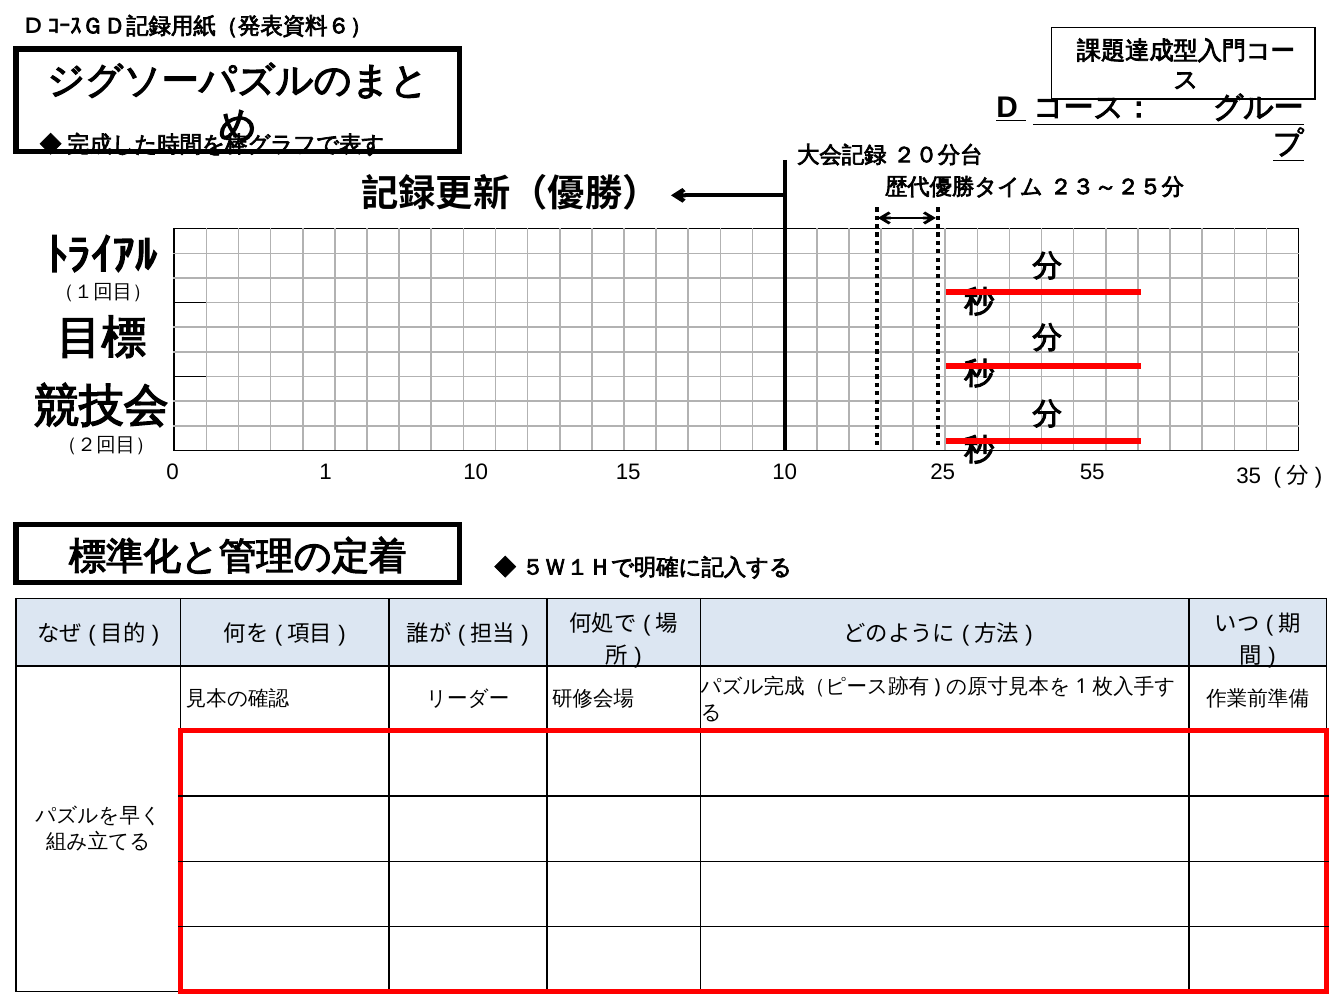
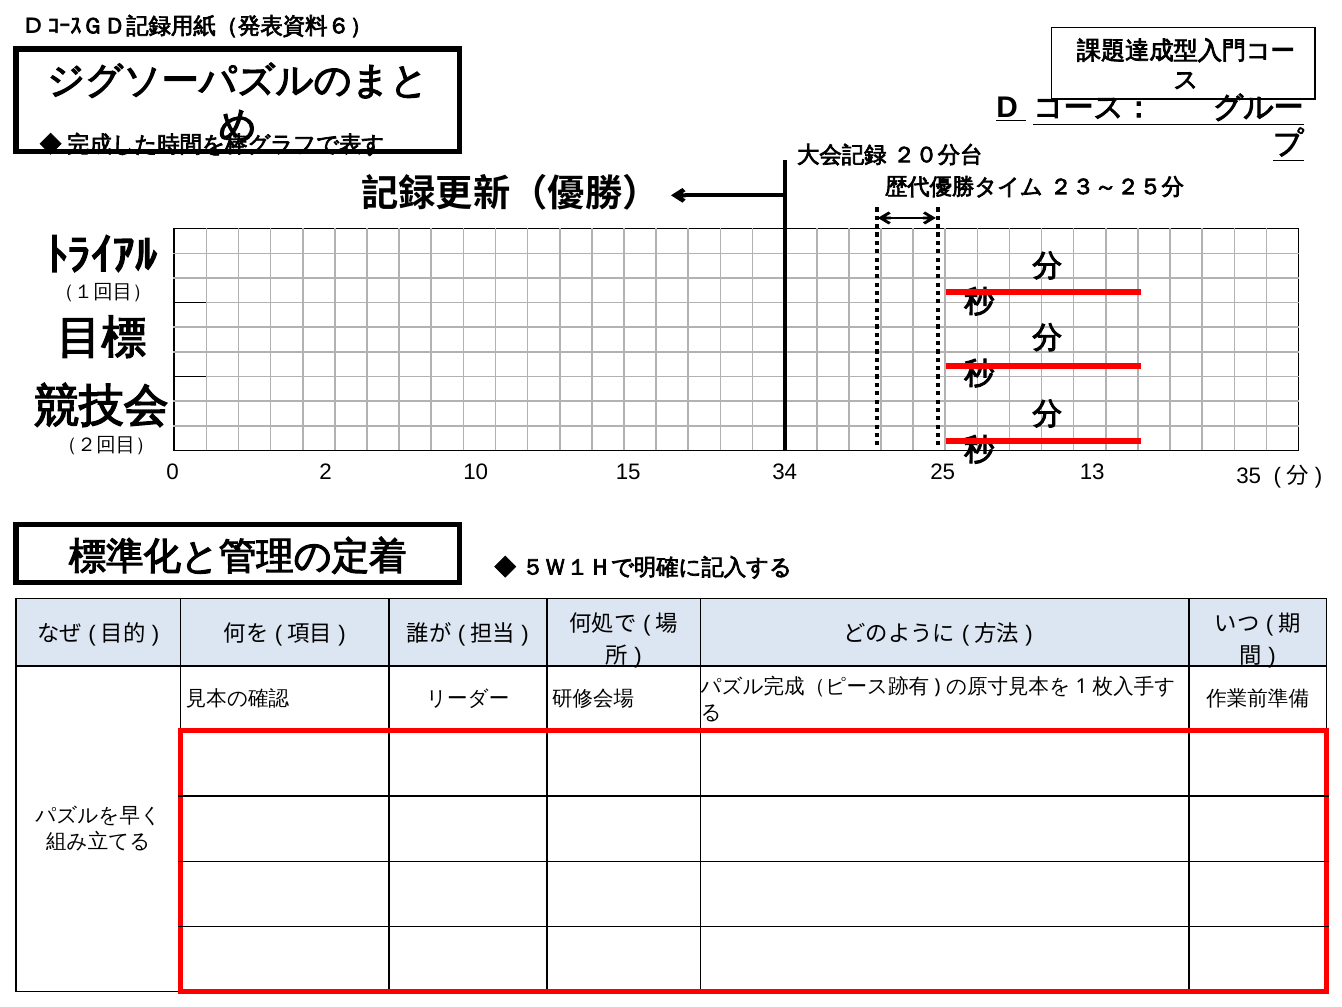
0 1: 1 -> 2 (326, 472)
15 10: 10 -> 34 (785, 472)
55: 55 -> 13 (1092, 472)
